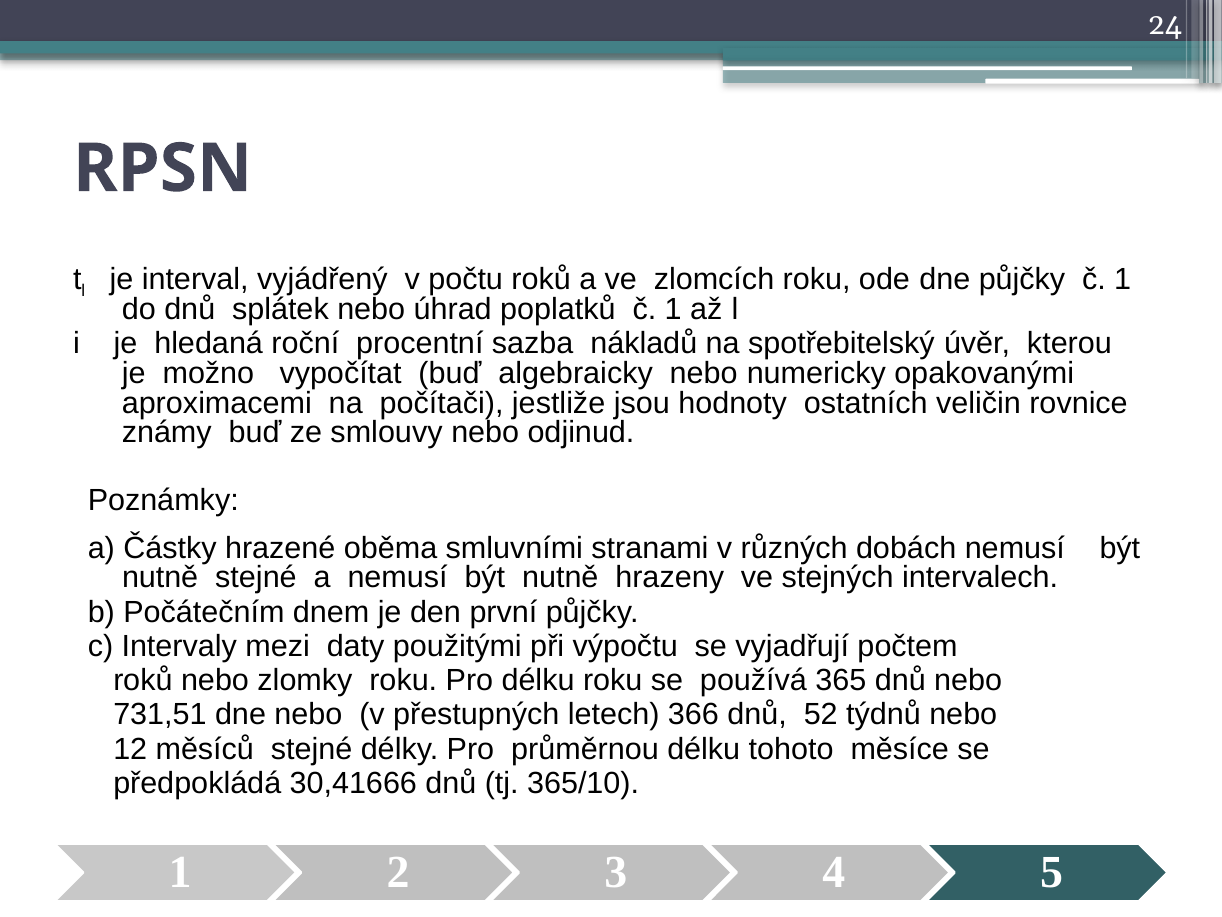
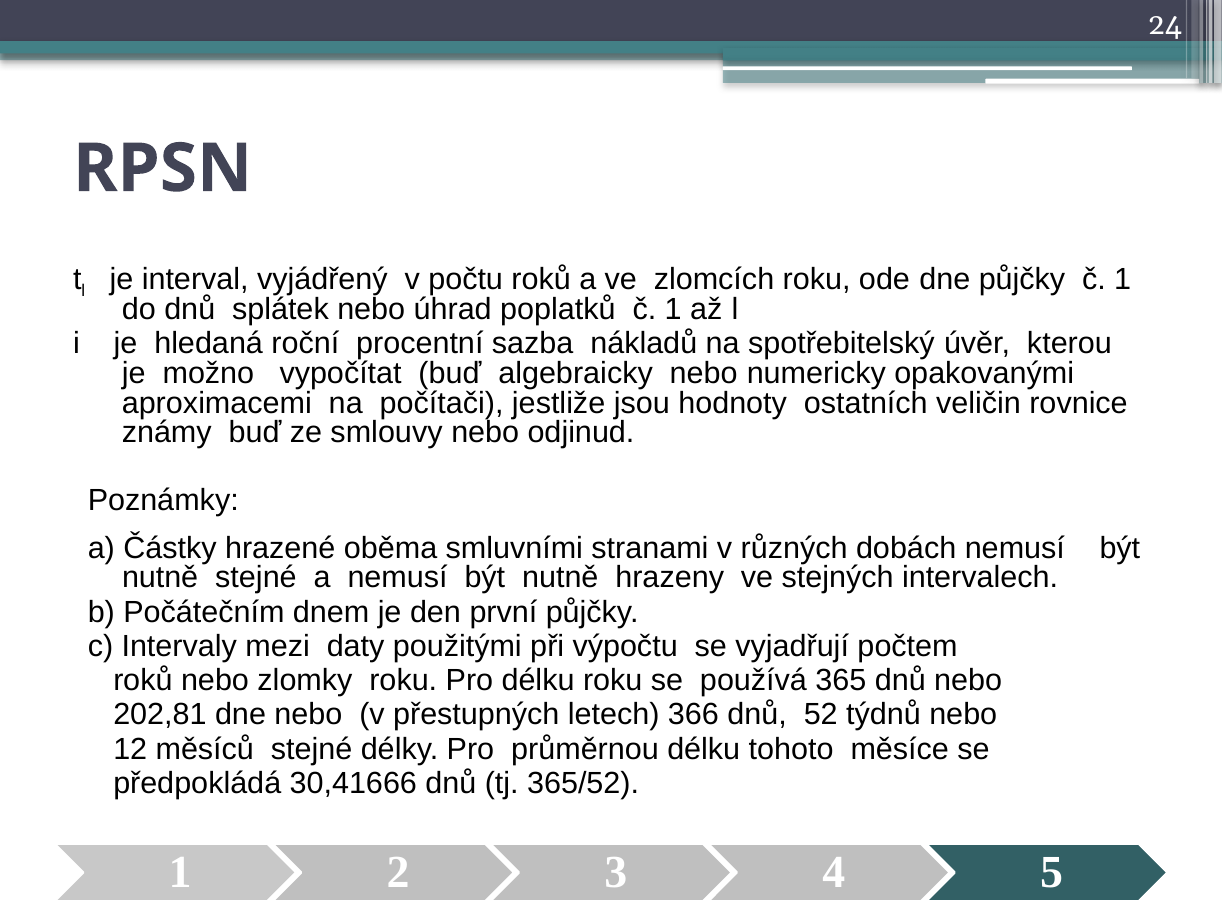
731,51: 731,51 -> 202,81 (160, 714)
365/10: 365/10 -> 365/52 (583, 783)
